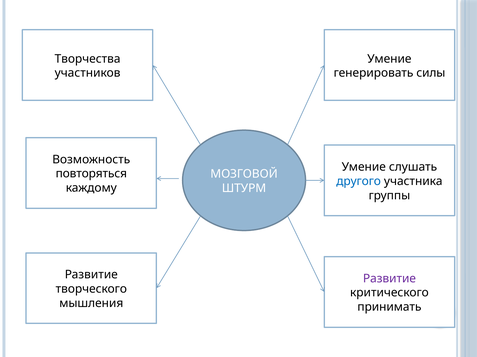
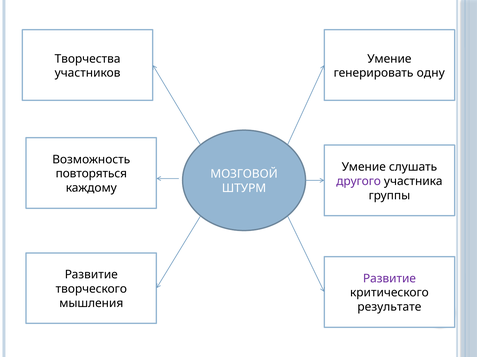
силы: силы -> одну (431, 73)
другого colour: blue -> purple (359, 182)
принимать: принимать -> результате (389, 308)
